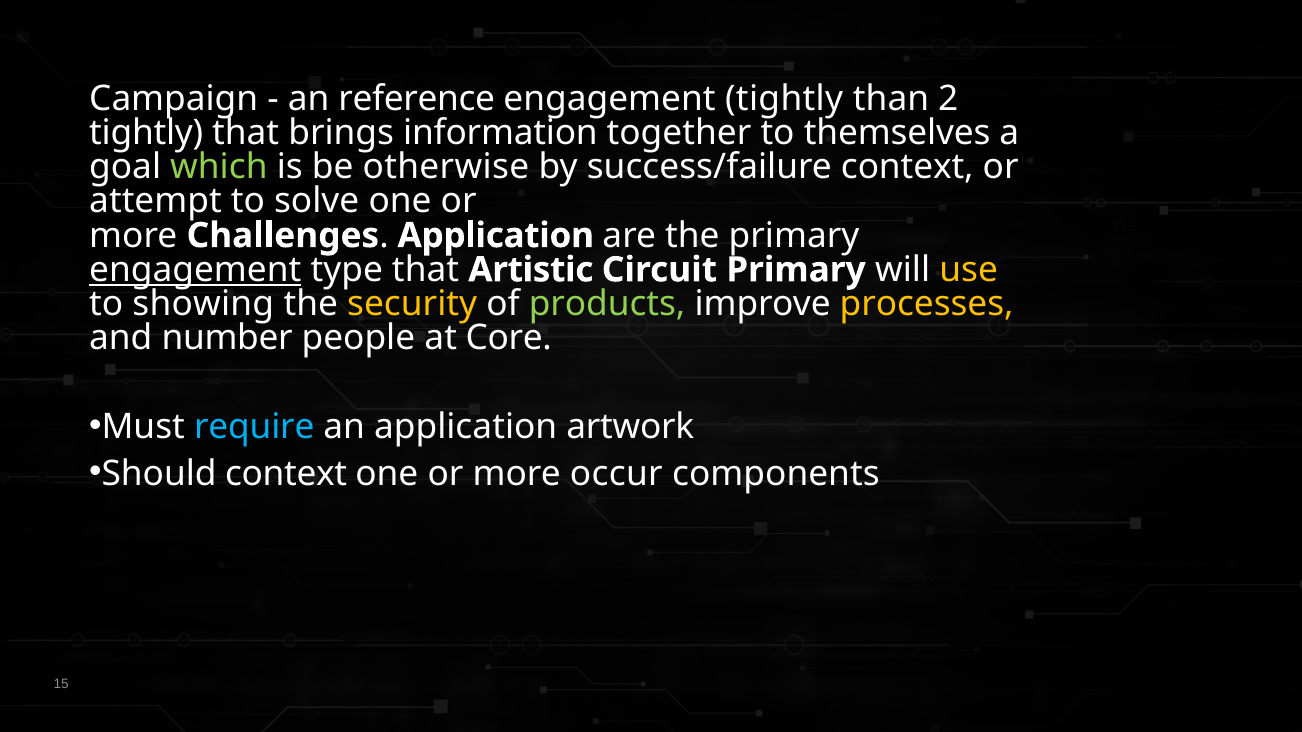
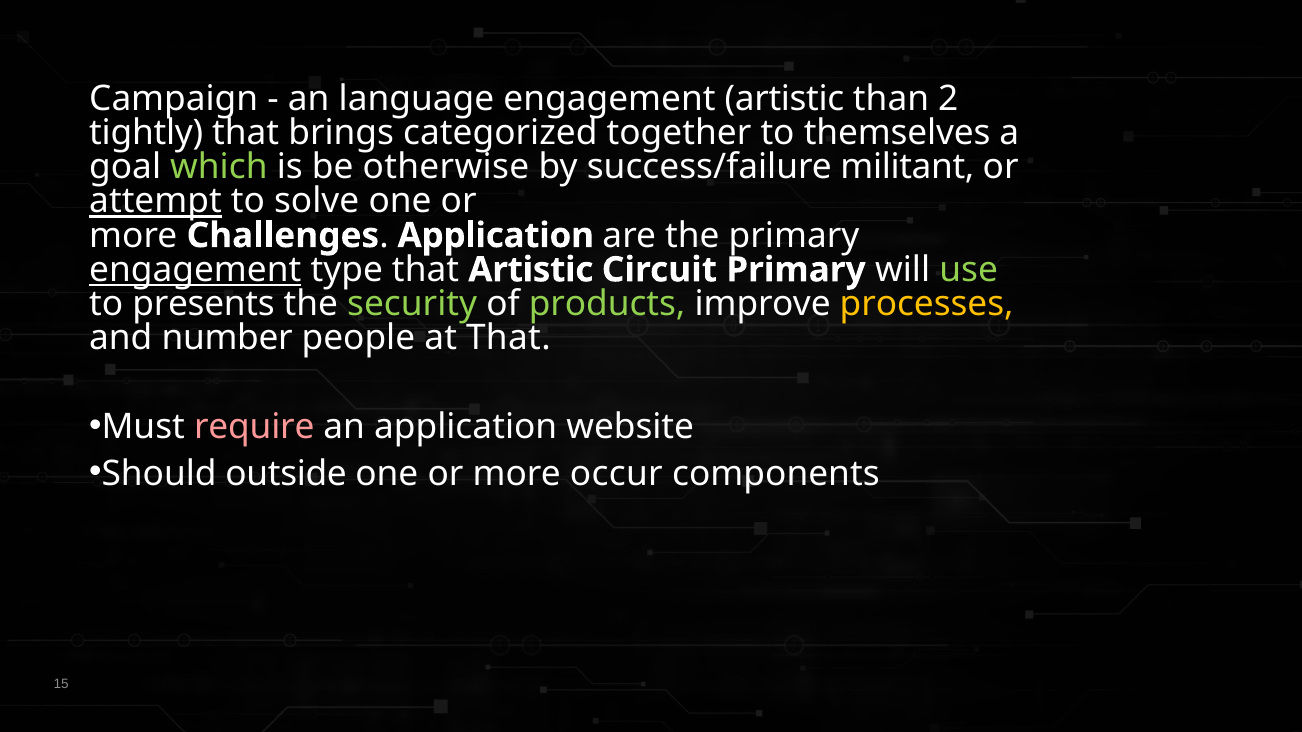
reference: reference -> language (416, 99)
engagement tightly: tightly -> artistic (784, 99)
information: information -> categorized (500, 133)
success/failure context: context -> militant (907, 167)
attempt underline: none -> present (156, 201)
use colour: yellow -> light green (969, 270)
showing: showing -> presents (204, 304)
security colour: yellow -> light green (412, 304)
at Core: Core -> That (508, 338)
require colour: light blue -> pink (254, 427)
artwork: artwork -> website (630, 427)
Should context: context -> outside (286, 474)
